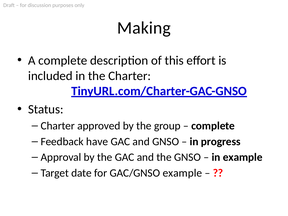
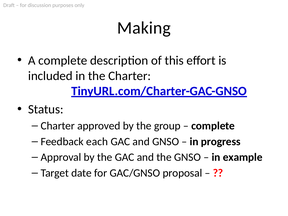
have: have -> each (97, 142)
GAC/GNSO example: example -> proposal (182, 173)
